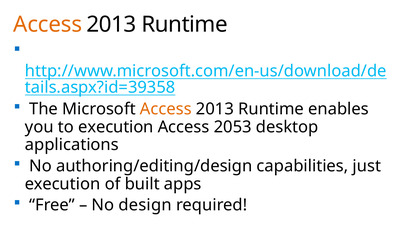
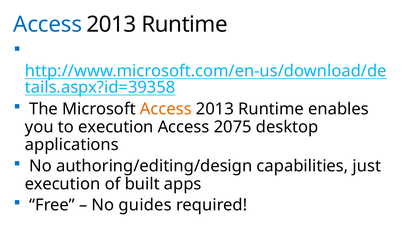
Access colour: orange -> blue (48, 25)
2053: 2053 -> 2075 (233, 127)
design: design -> guides (145, 205)
